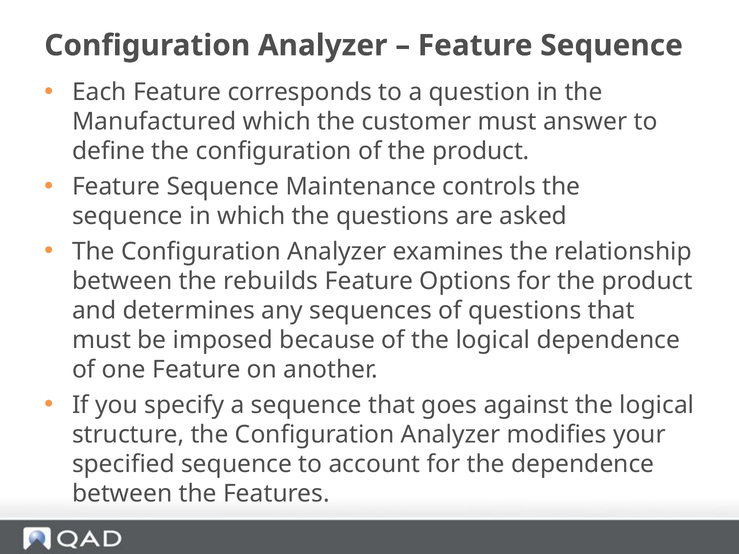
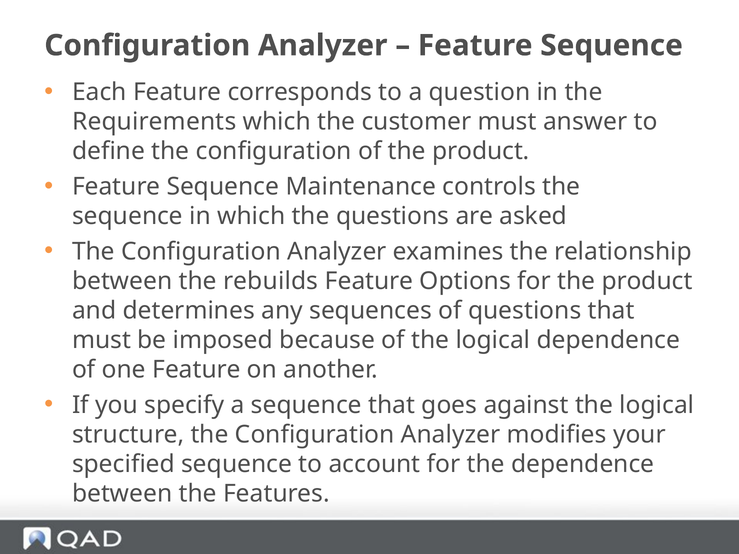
Manufactured: Manufactured -> Requirements (154, 122)
